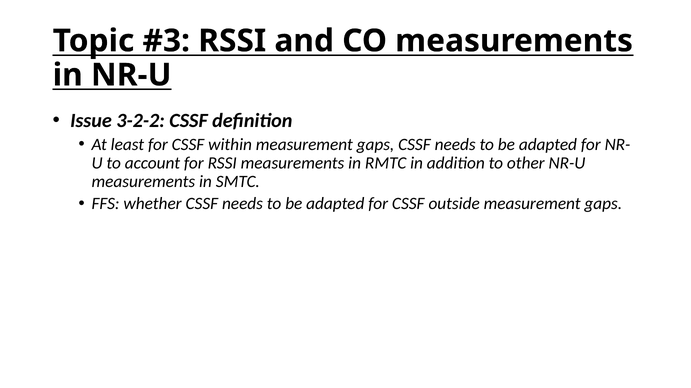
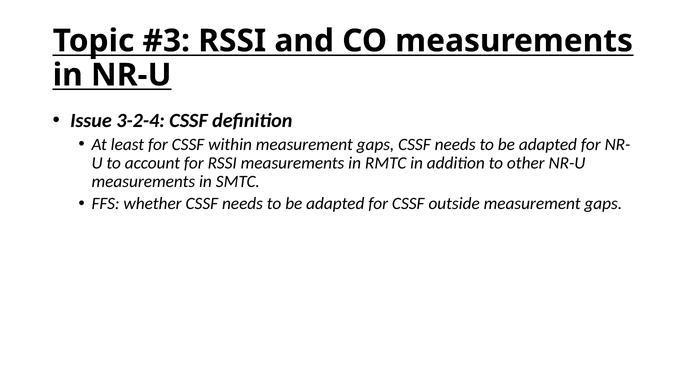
3-2-2: 3-2-2 -> 3-2-4 (141, 121)
